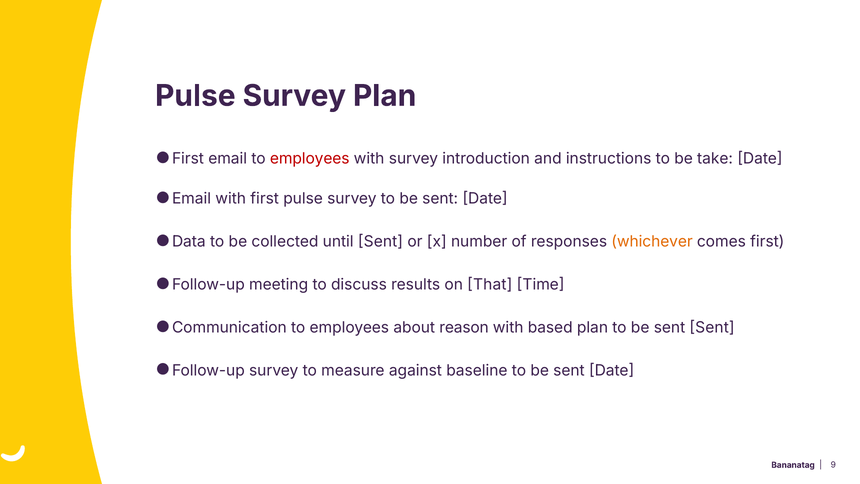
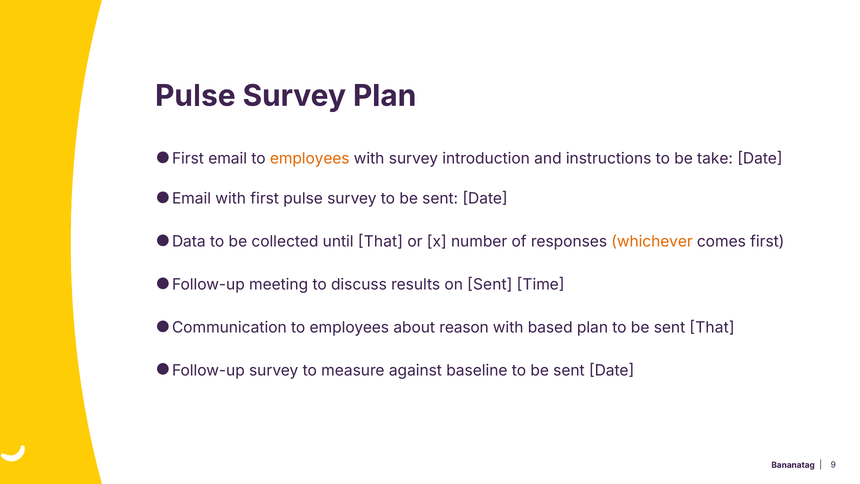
employees colour: red -> orange (310, 159)
until Sent: Sent -> That (380, 242)
on That: That -> Sent (490, 284)
sent Sent: Sent -> That (712, 327)
